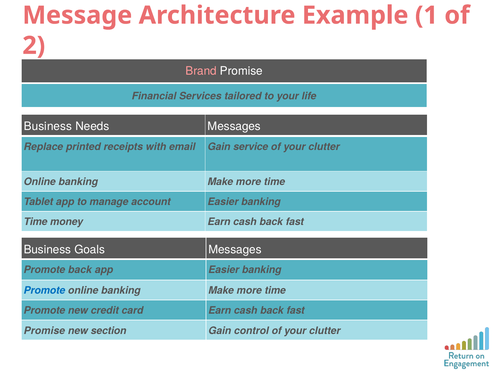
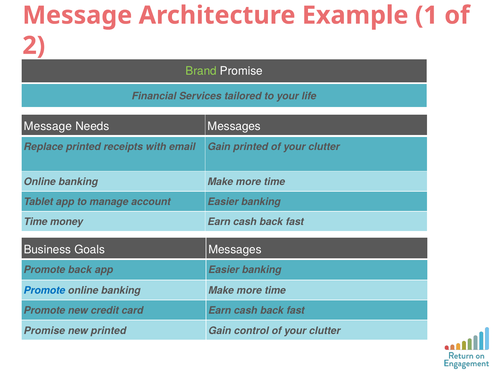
Brand colour: pink -> light green (201, 71)
Business: Business -> Message (48, 126)
Gain service: service -> printed (251, 146)
new section: section -> printed (109, 330)
